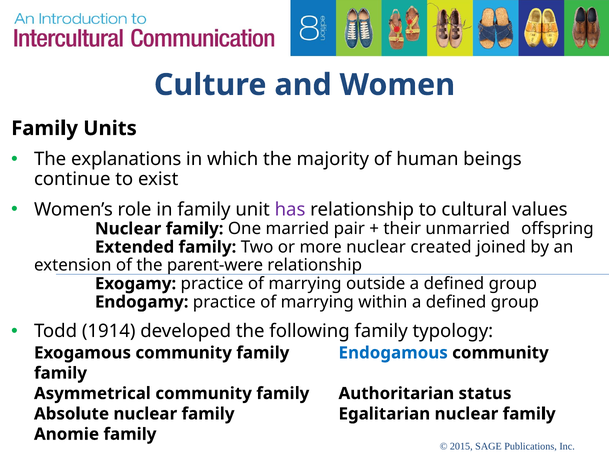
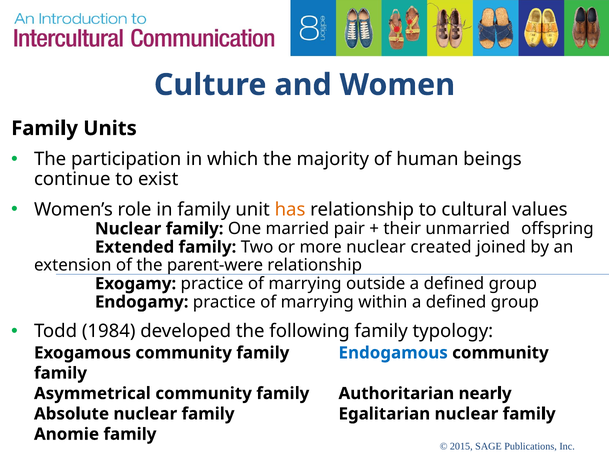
explanations: explanations -> participation (126, 159)
has colour: purple -> orange (290, 209)
1914: 1914 -> 1984 (109, 331)
status: status -> nearly (485, 393)
